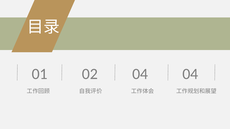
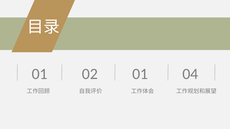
02 04: 04 -> 01 (140, 74)
